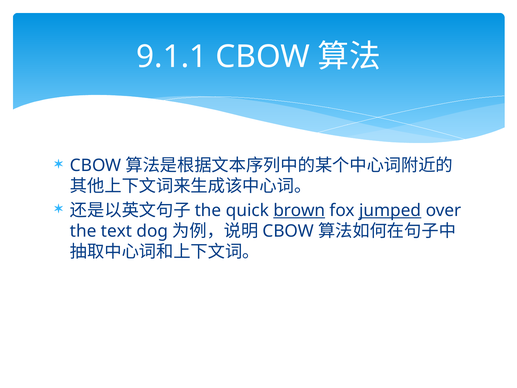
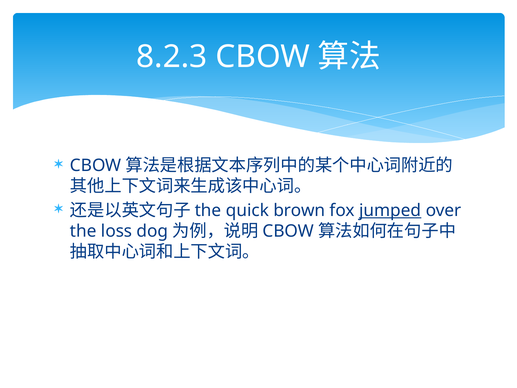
9.1.1: 9.1.1 -> 8.2.3 (172, 57)
brown underline: present -> none (299, 210)
text: text -> loss (117, 231)
